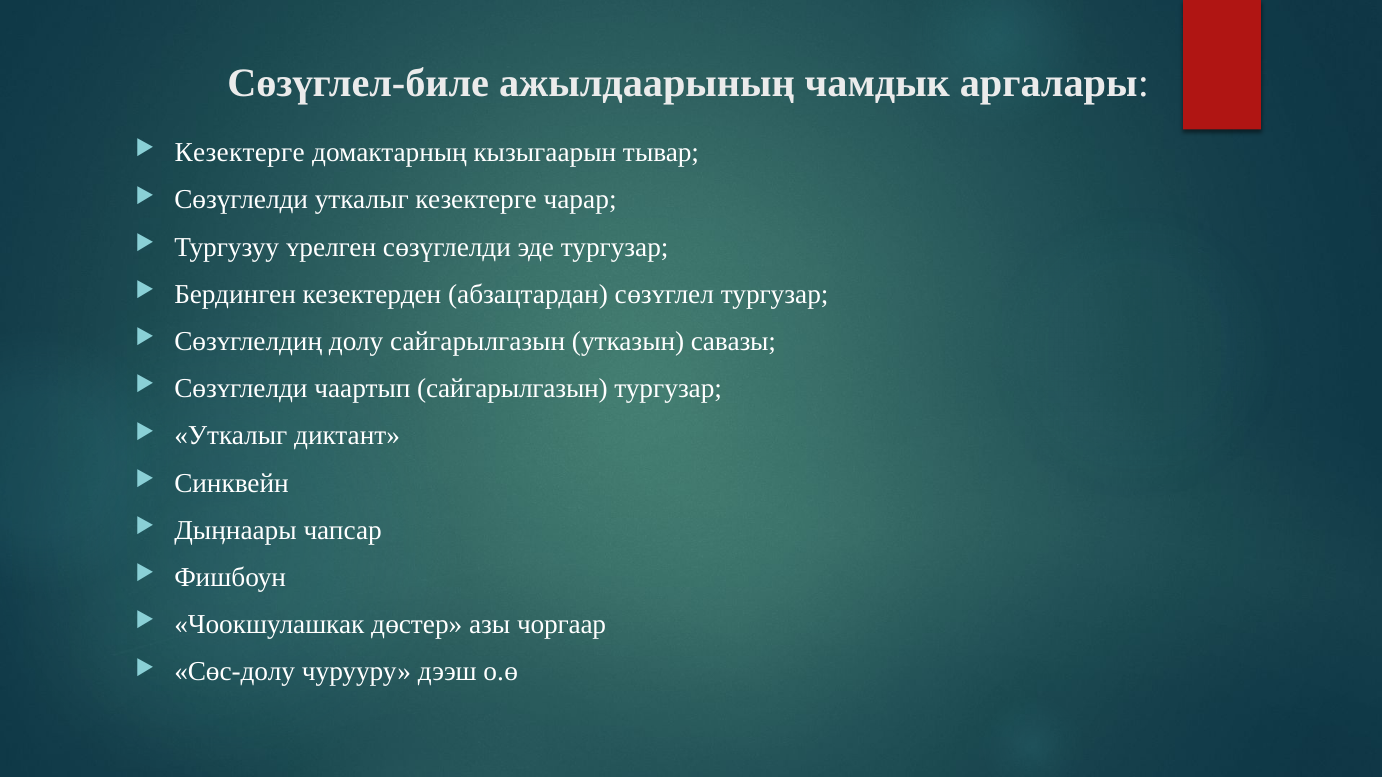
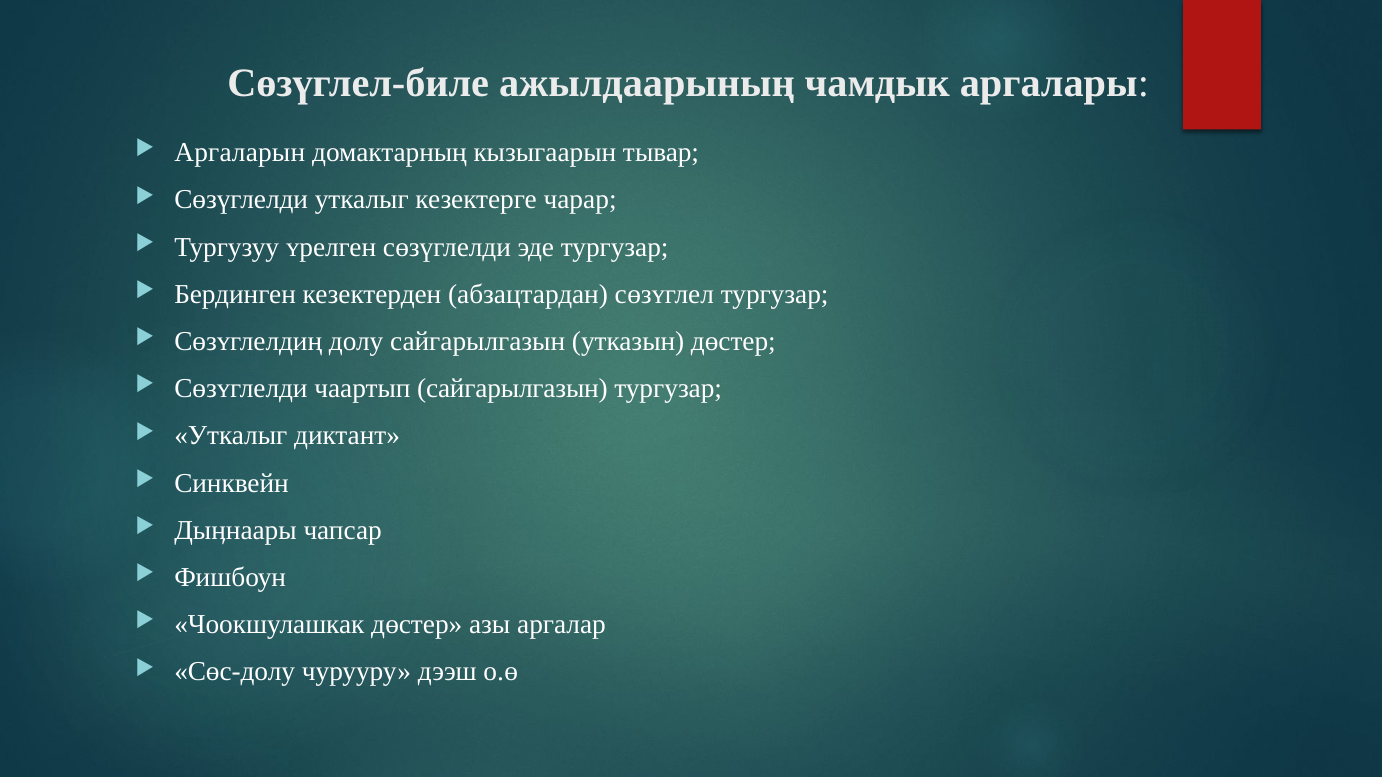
Кезектерге: Кезектерге -> Аргаларын (240, 153)
утказын савазы: савазы -> дɵстер (733, 342)
чоргаар: чоргаар -> аргалар (561, 625)
